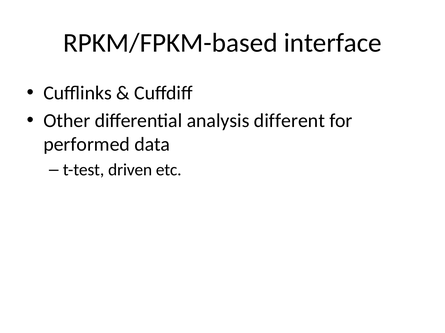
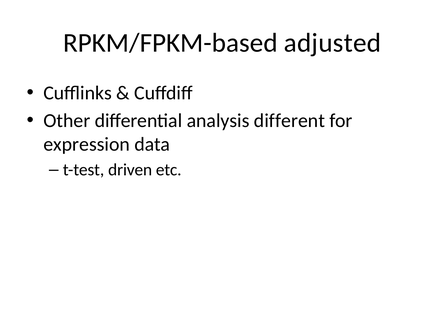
interface: interface -> adjusted (332, 43)
performed: performed -> expression (87, 145)
